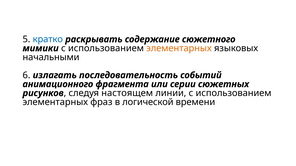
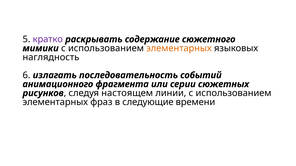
кратко colour: blue -> purple (48, 39)
начальными: начальными -> наглядность (51, 57)
логической: логической -> следующие (148, 102)
